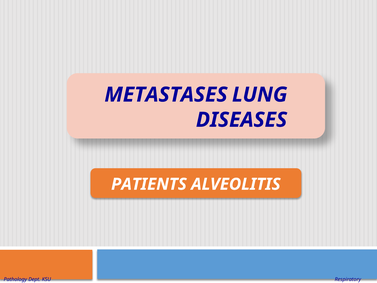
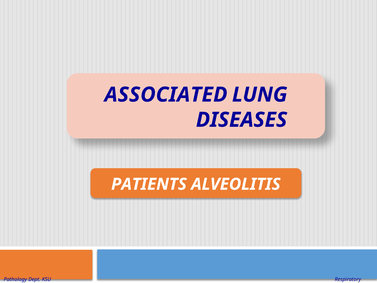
METASTASES: METASTASES -> ASSOCIATED (166, 95)
